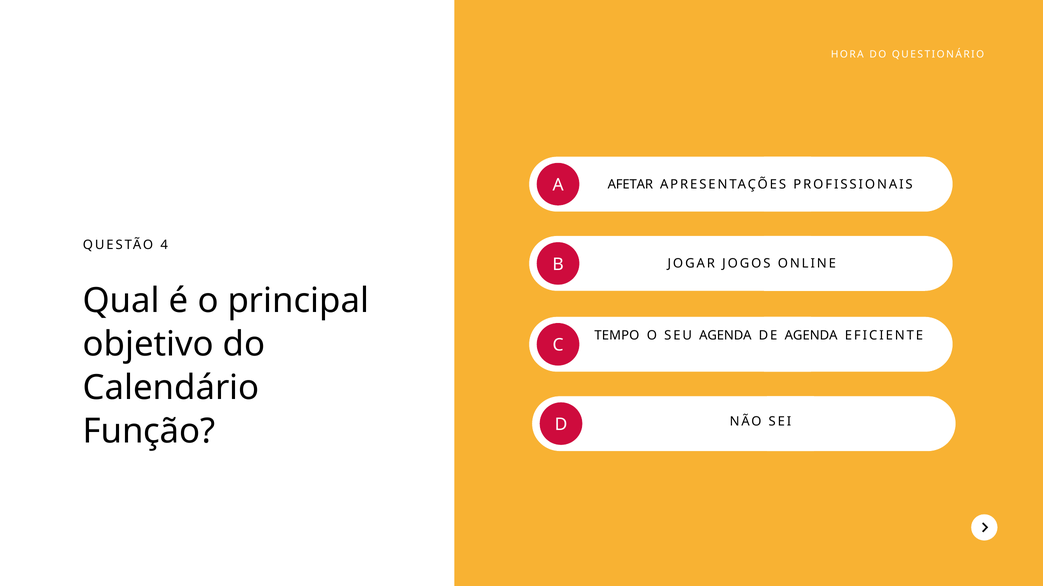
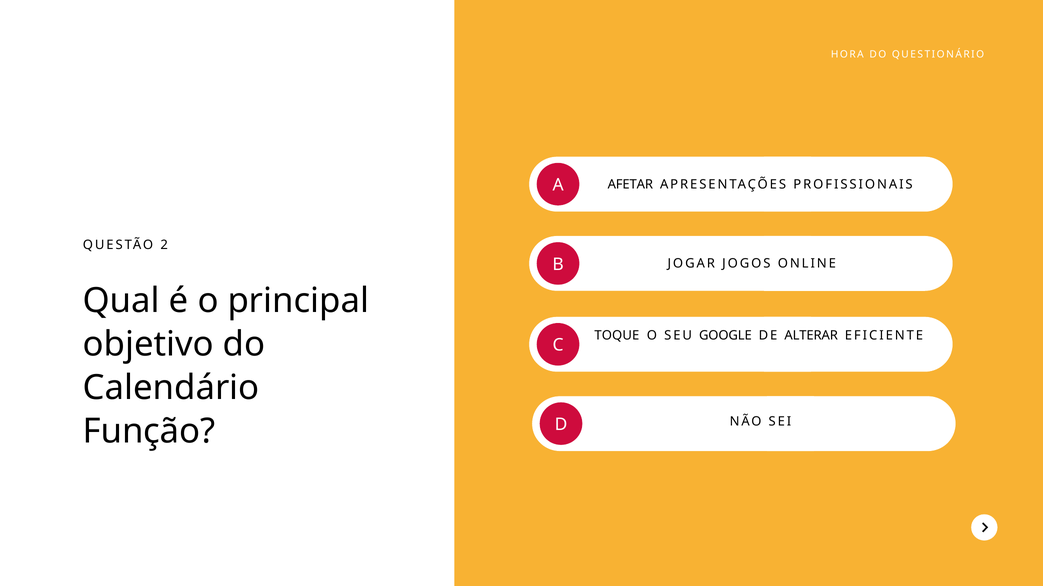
4: 4 -> 2 (164, 245)
TEMPO: TEMPO -> TOQUE (617, 336)
SEU AGENDA: AGENDA -> GOOGLE (725, 336)
DE AGENDA: AGENDA -> ALTERAR (811, 336)
